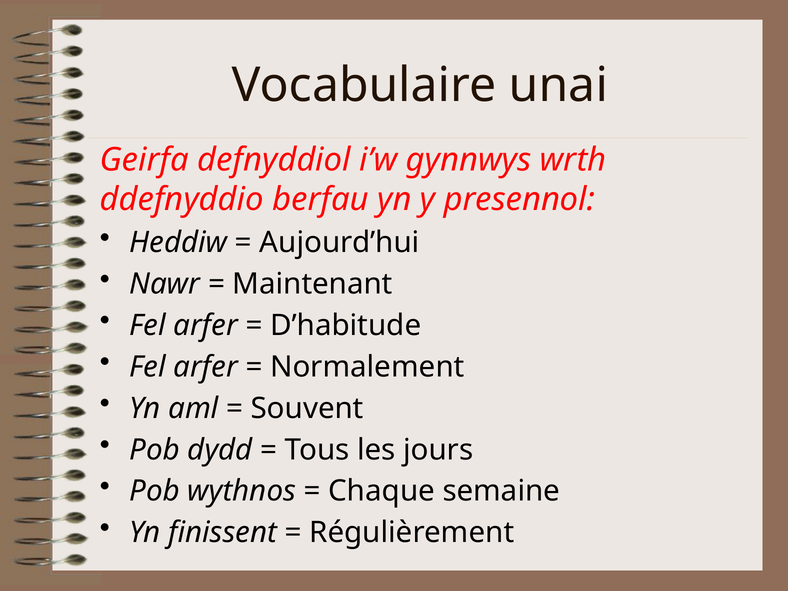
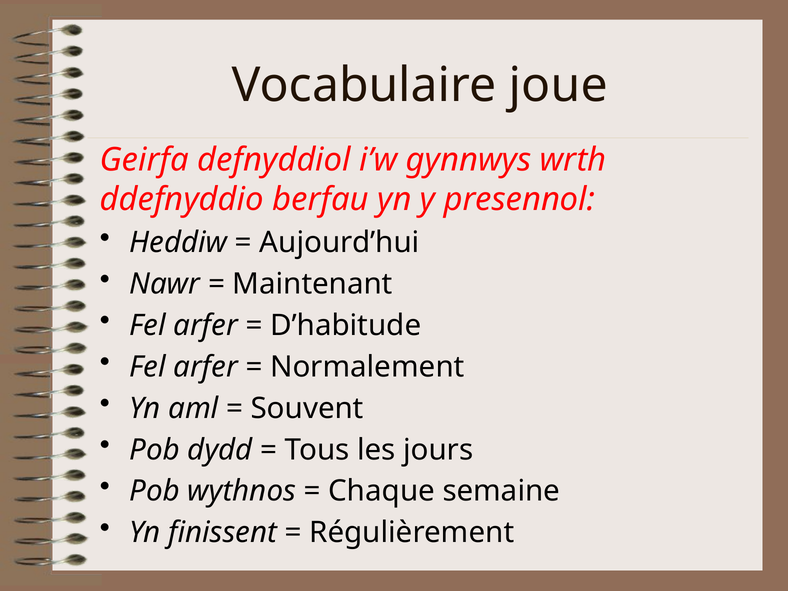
unai: unai -> joue (558, 85)
